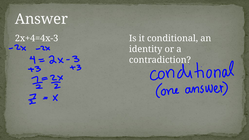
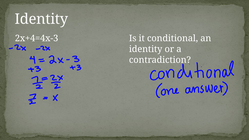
Answer: Answer -> Identity (41, 19)
